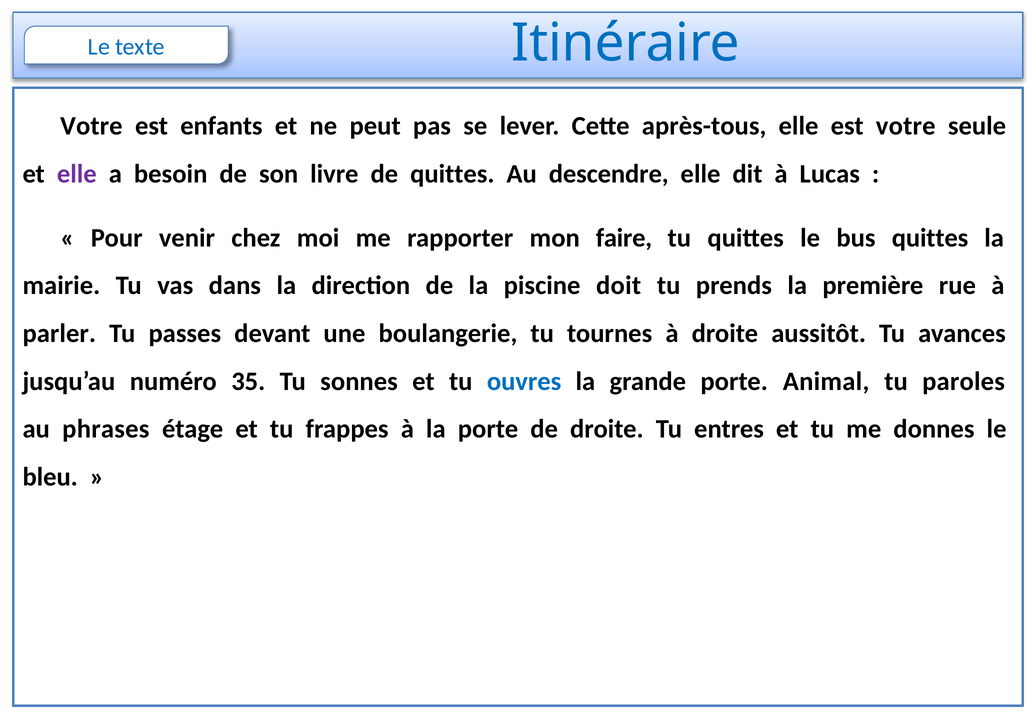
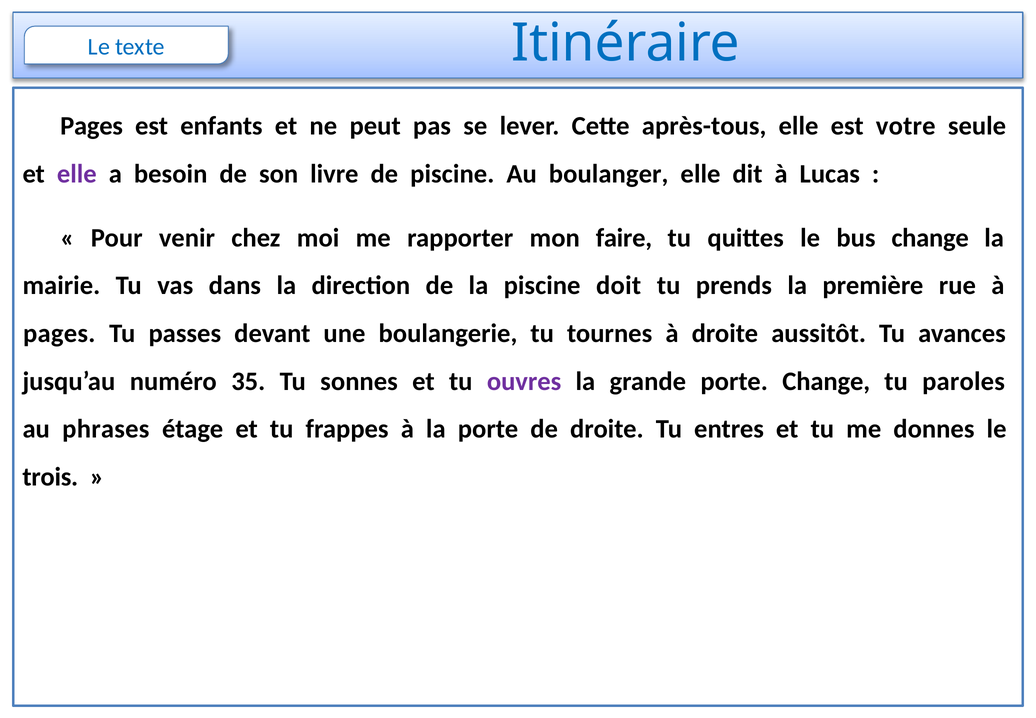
Votre: Votre -> Pages (92, 126)
de quittes: quittes -> piscine (452, 174)
descendre: descendre -> boulanger (609, 174)
bus quittes: quittes -> change (930, 238)
parler: parler -> pages (59, 333)
ouvres colour: blue -> purple (524, 381)
porte Animal: Animal -> Change (826, 381)
bleu: bleu -> trois (50, 477)
